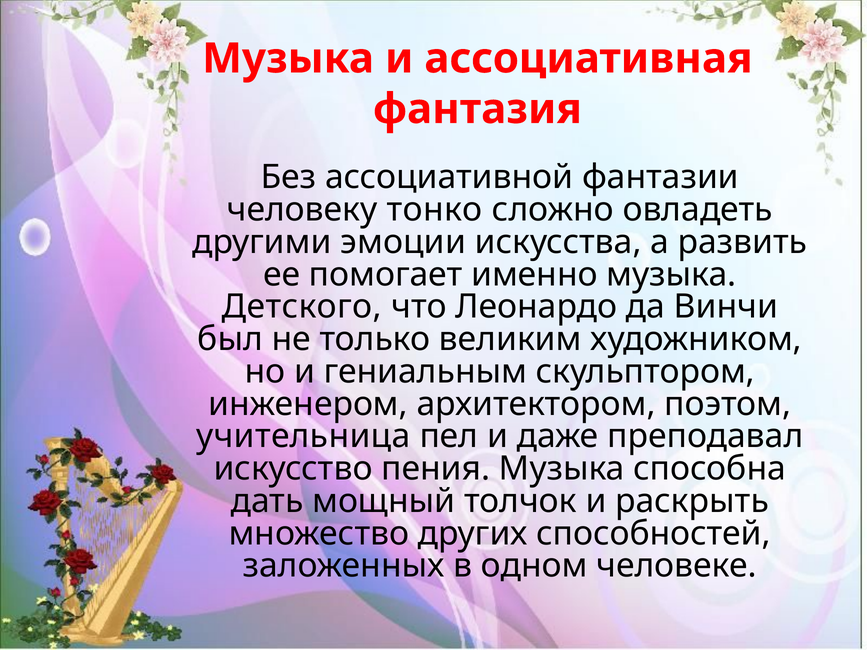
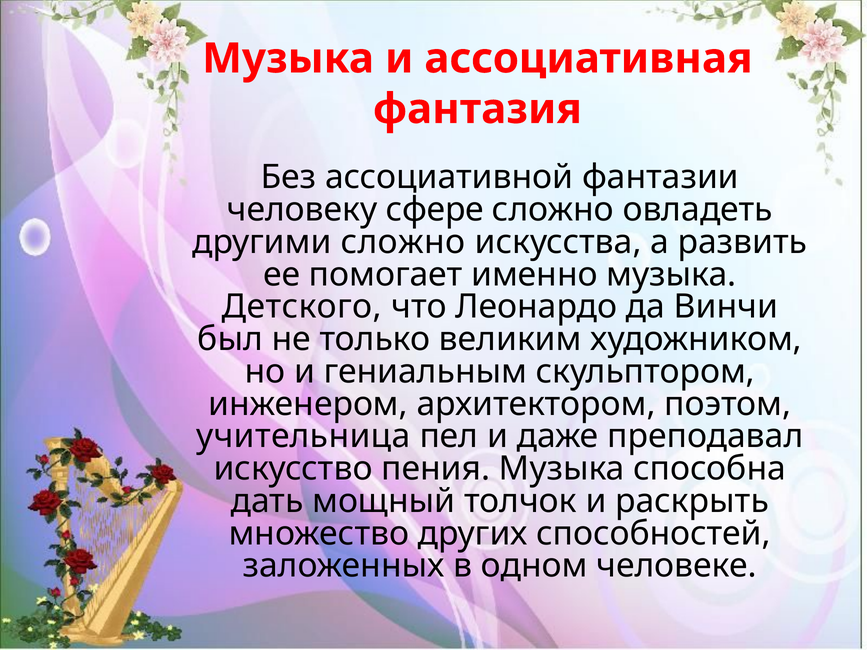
тонко: тонко -> сфере (435, 210)
другими эмоции: эмоции -> сложно (403, 242)
